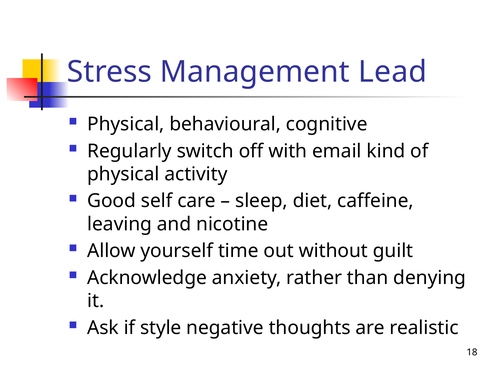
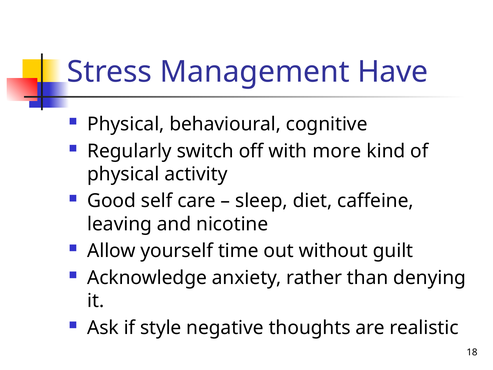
Lead: Lead -> Have (393, 72)
email: email -> more (337, 151)
